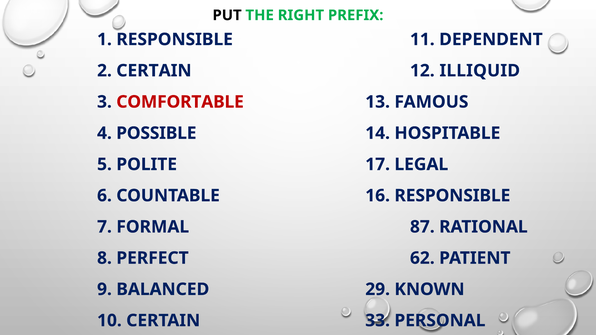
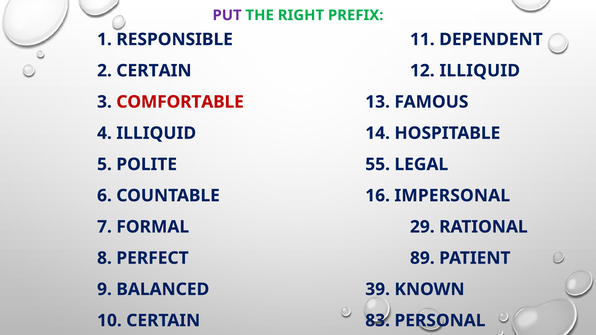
PUT colour: black -> purple (227, 15)
4 POSSIBLE: POSSIBLE -> ILLIQUID (156, 133)
17: 17 -> 55 (378, 164)
16 RESPONSIBLE: RESPONSIBLE -> IMPERSONAL (452, 196)
87: 87 -> 29 (422, 227)
62: 62 -> 89 (422, 258)
29: 29 -> 39 (378, 289)
33: 33 -> 83 (378, 321)
